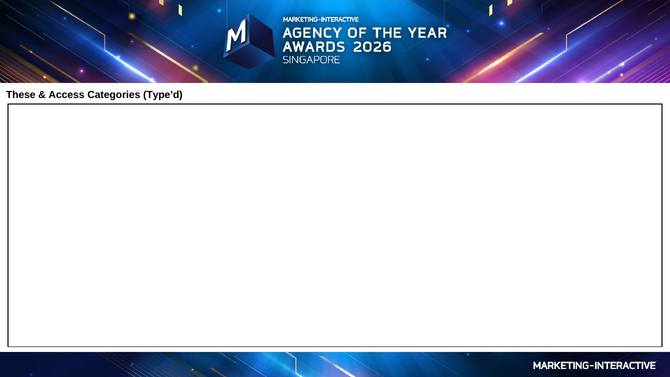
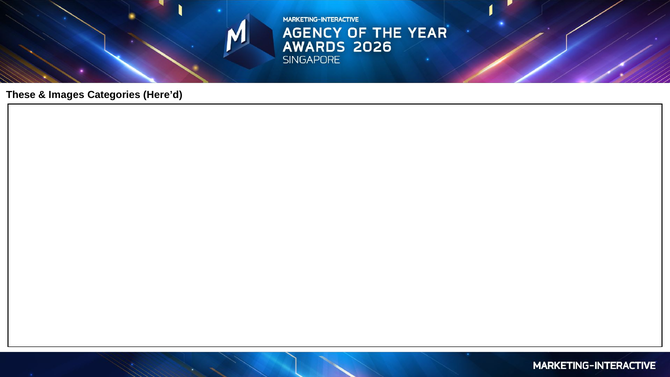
Access: Access -> Images (67, 95)
Type’d: Type’d -> Here’d (163, 95)
